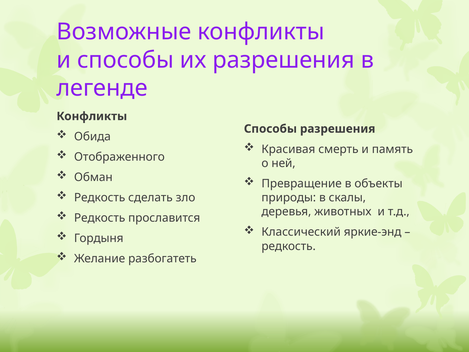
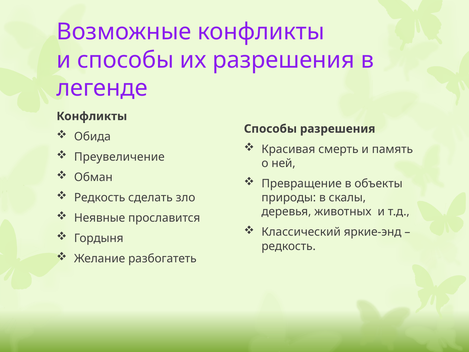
Отображенного: Отображенного -> Преувеличение (119, 157)
Редкость: Редкость -> Неявные (100, 218)
